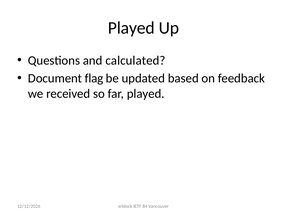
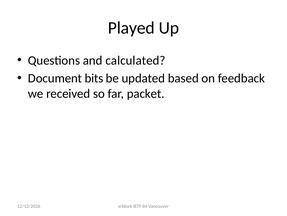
flag: flag -> bits (94, 78)
far played: played -> packet (146, 93)
